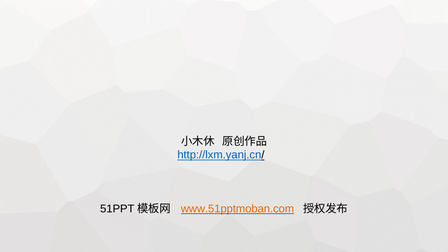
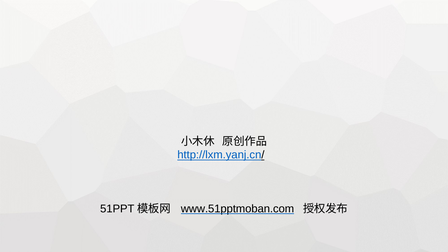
www.51pptmoban.com colour: orange -> black (237, 209)
